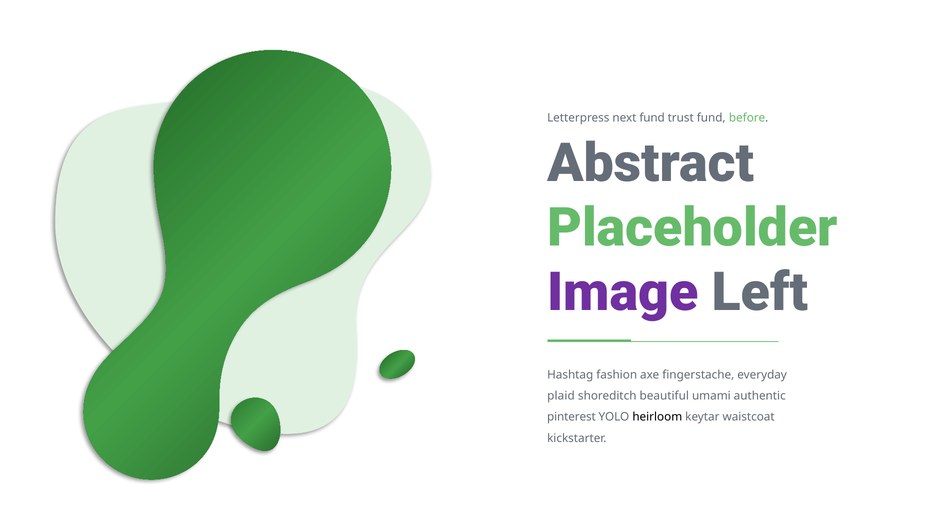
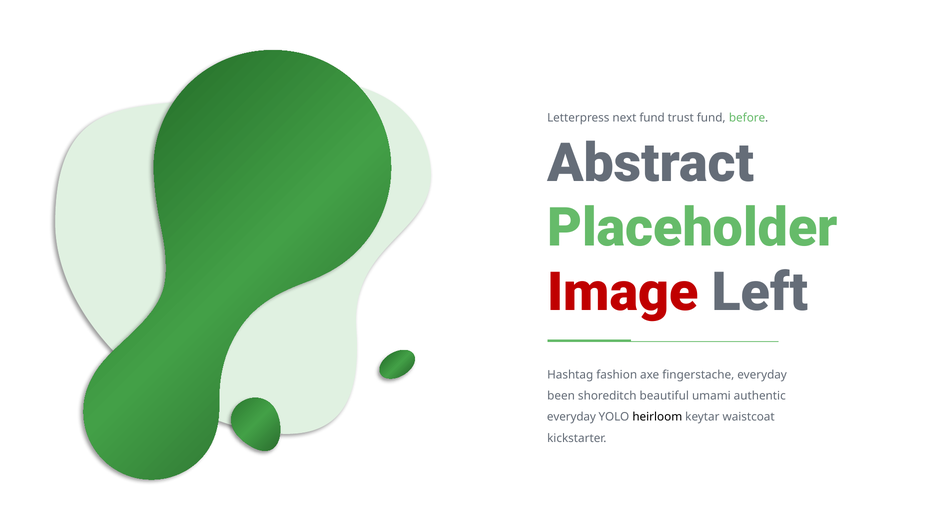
Image colour: purple -> red (623, 293)
plaid: plaid -> been (561, 396)
pinterest: pinterest -> everyday (571, 417)
